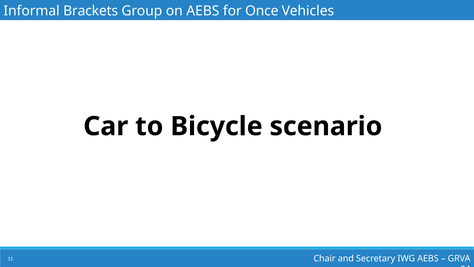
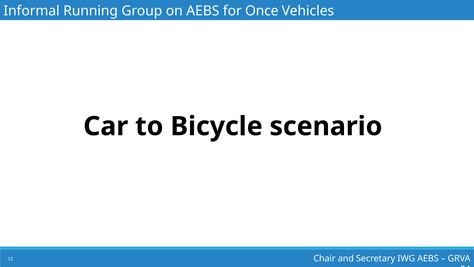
Brackets: Brackets -> Running (91, 11)
